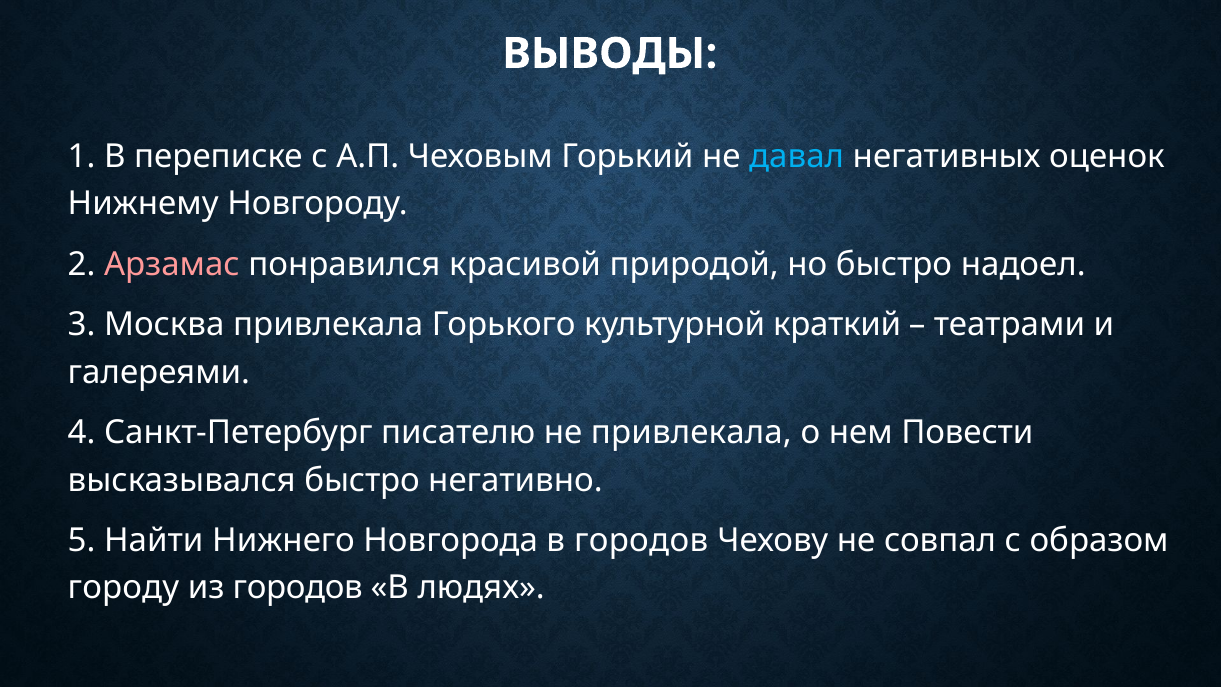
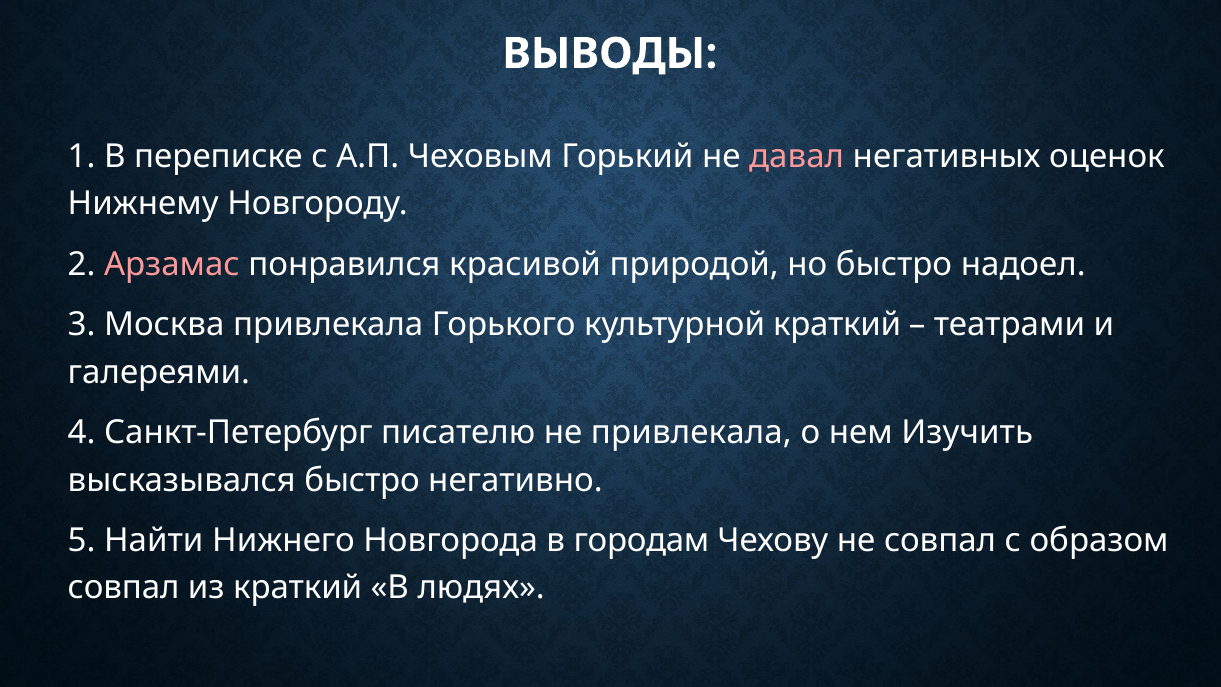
давал colour: light blue -> pink (797, 156)
Повести: Повести -> Изучить (967, 432)
в городов: городов -> городам (641, 540)
городу: городу -> совпал (124, 588)
из городов: городов -> краткий (298, 588)
